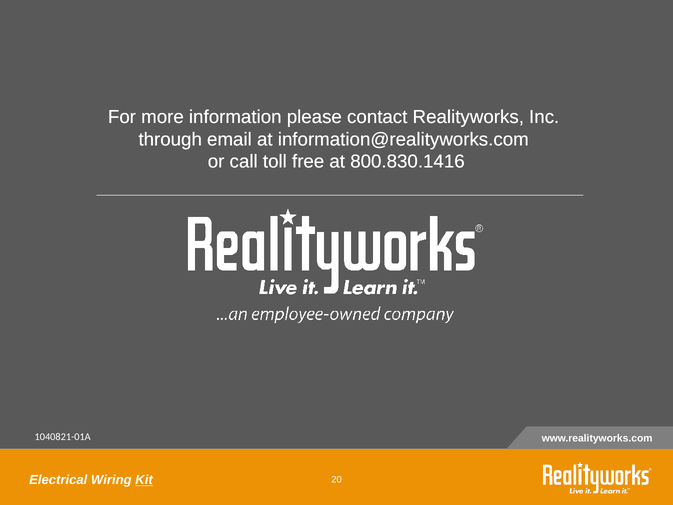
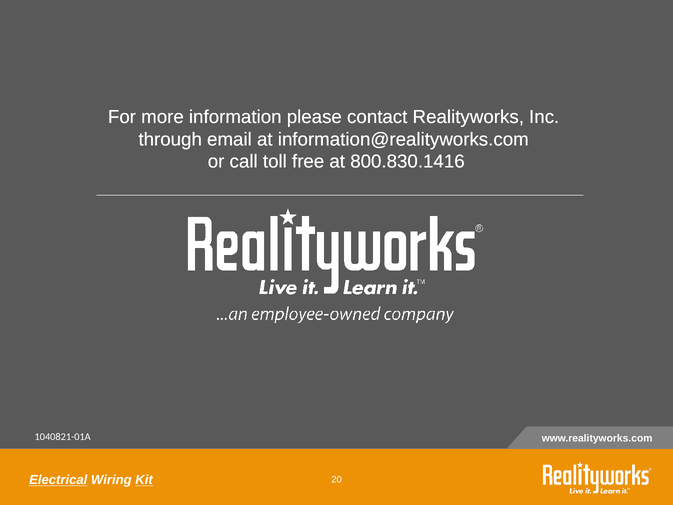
Electrical underline: none -> present (58, 480)
